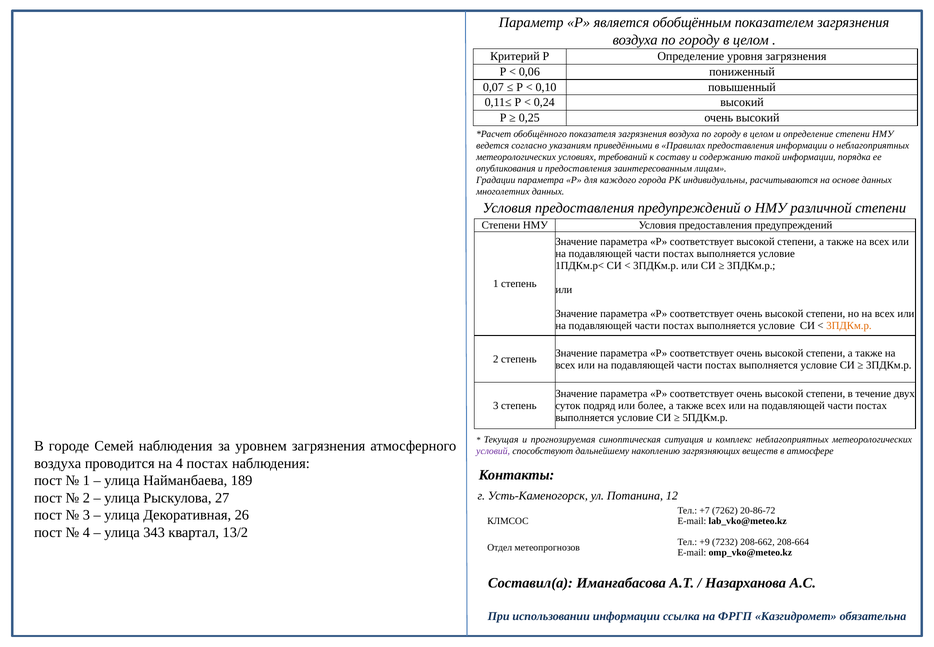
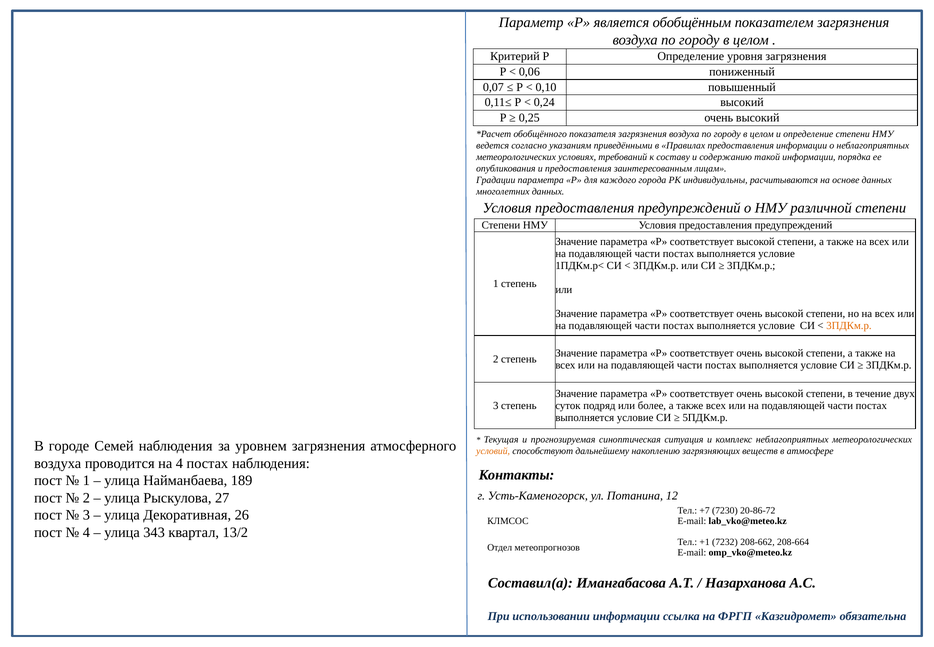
условий colour: purple -> orange (493, 451)
7262: 7262 -> 7230 (725, 510)
+9: +9 -> +1 (705, 542)
